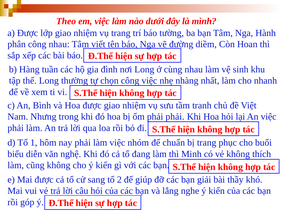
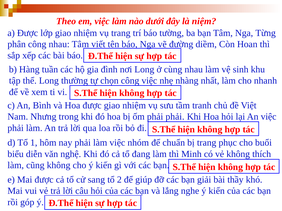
mình: mình -> niệm (204, 21)
Hành: Hành -> Từng (266, 33)
